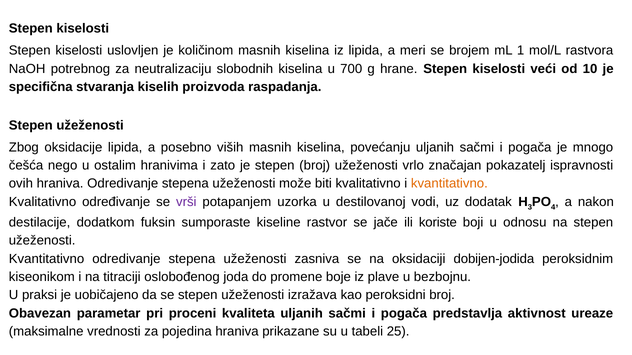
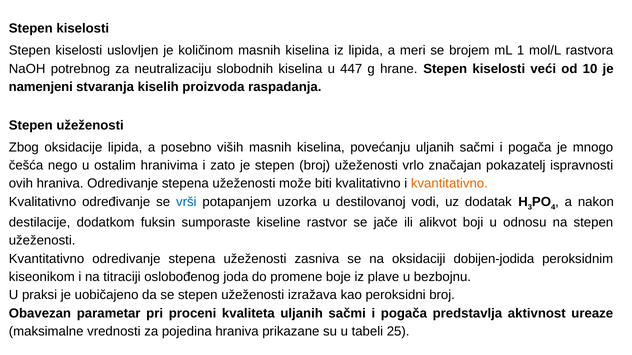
700: 700 -> 447 (351, 69)
specifična: specifična -> namenjeni (41, 87)
vrši colour: purple -> blue (186, 202)
koriste: koriste -> alikvot (438, 223)
